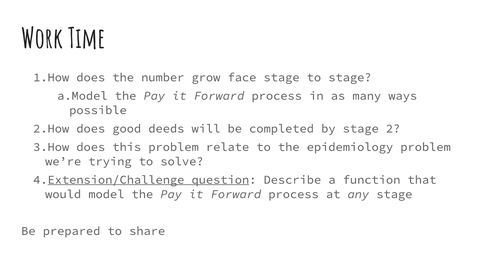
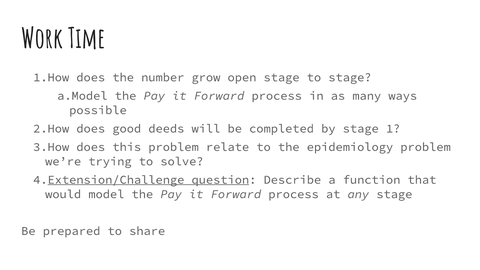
face: face -> open (242, 77)
2: 2 -> 1 (393, 129)
